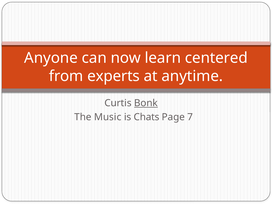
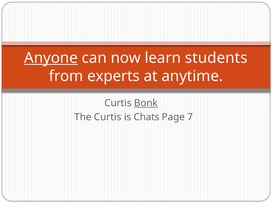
Anyone underline: none -> present (51, 58)
centered: centered -> students (216, 58)
The Music: Music -> Curtis (108, 117)
